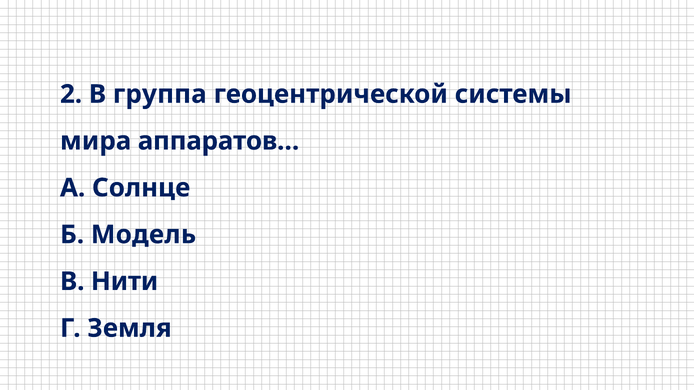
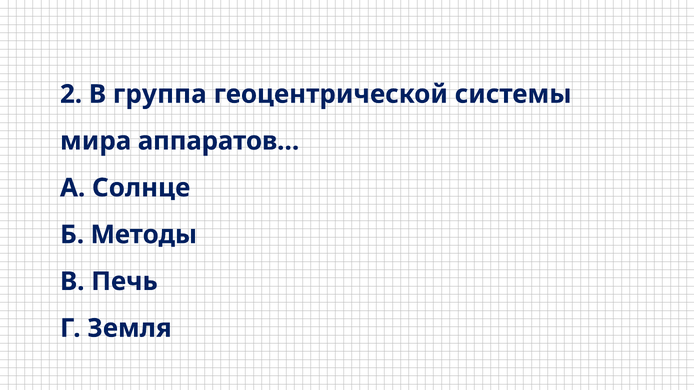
Модель: Модель -> Методы (144, 235)
Нити: Нити -> Печь (125, 282)
